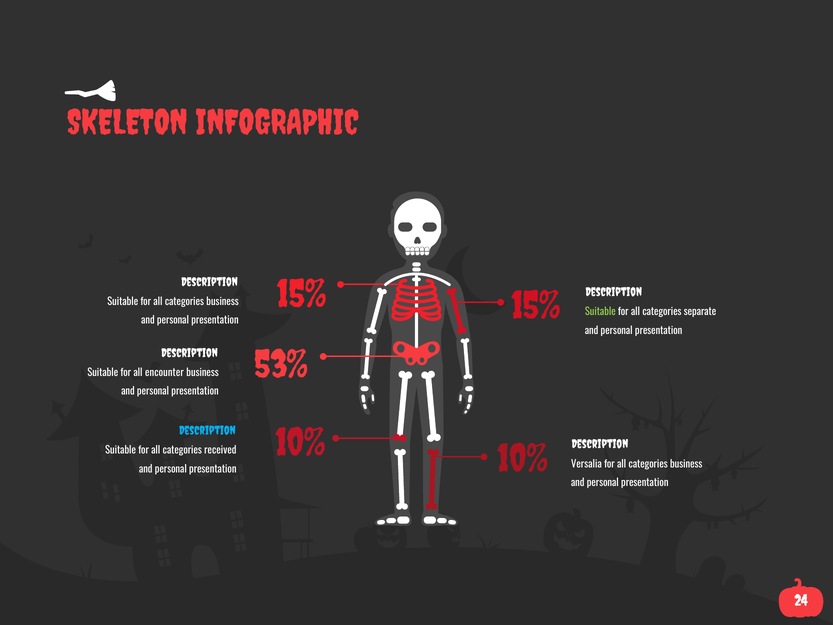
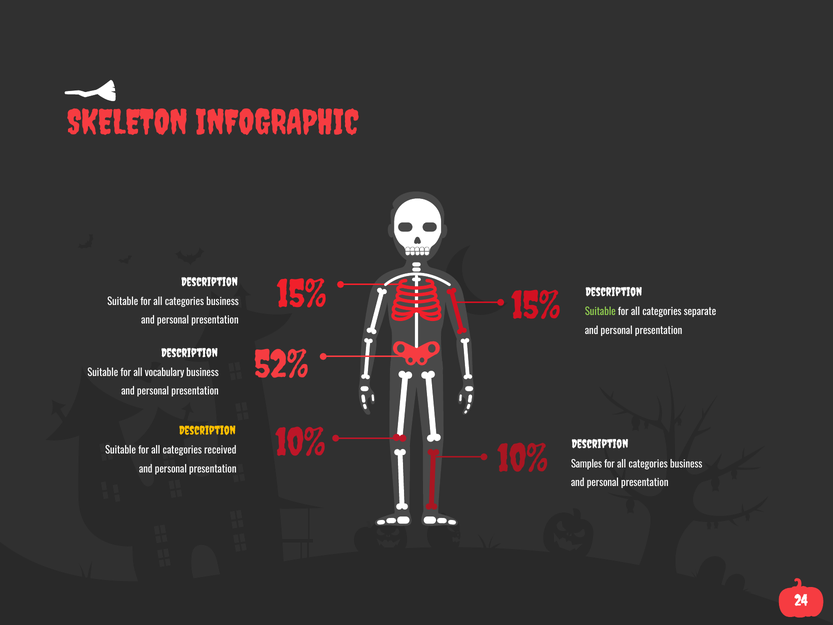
53%: 53% -> 52% (281, 365)
encounter: encounter -> vocabulary (165, 373)
Description colour: light blue -> yellow (207, 431)
Versalia: Versalia -> Samples (587, 464)
